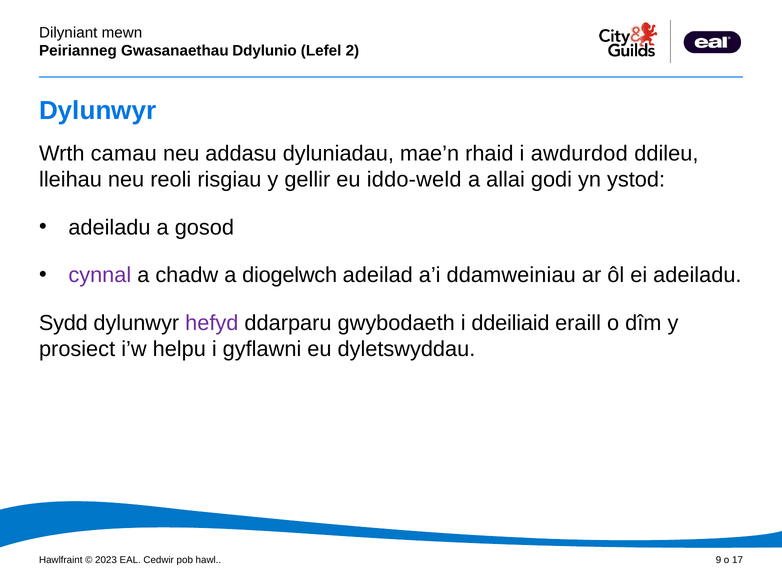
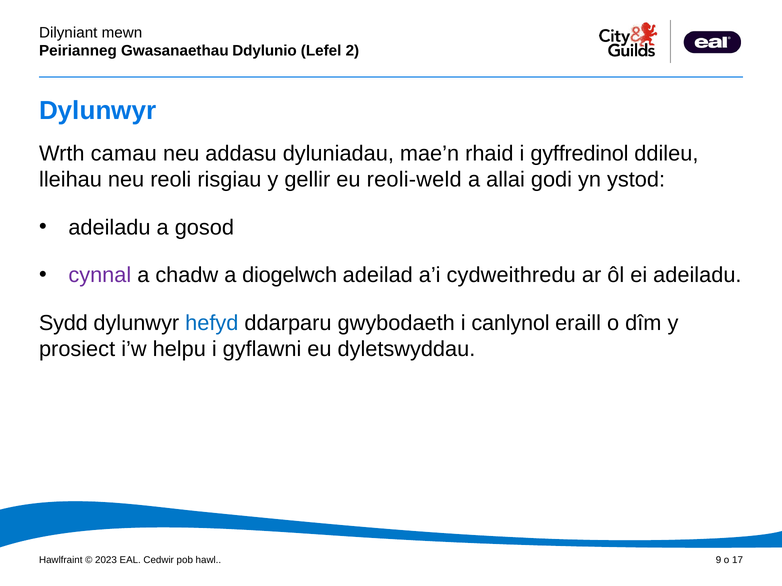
awdurdod: awdurdod -> gyffredinol (579, 154)
iddo-weld: iddo-weld -> reoli-weld (414, 180)
ddamweiniau: ddamweiniau -> cydweithredu (511, 276)
hefyd colour: purple -> blue (212, 323)
ddeiliaid: ddeiliaid -> canlynol (510, 323)
